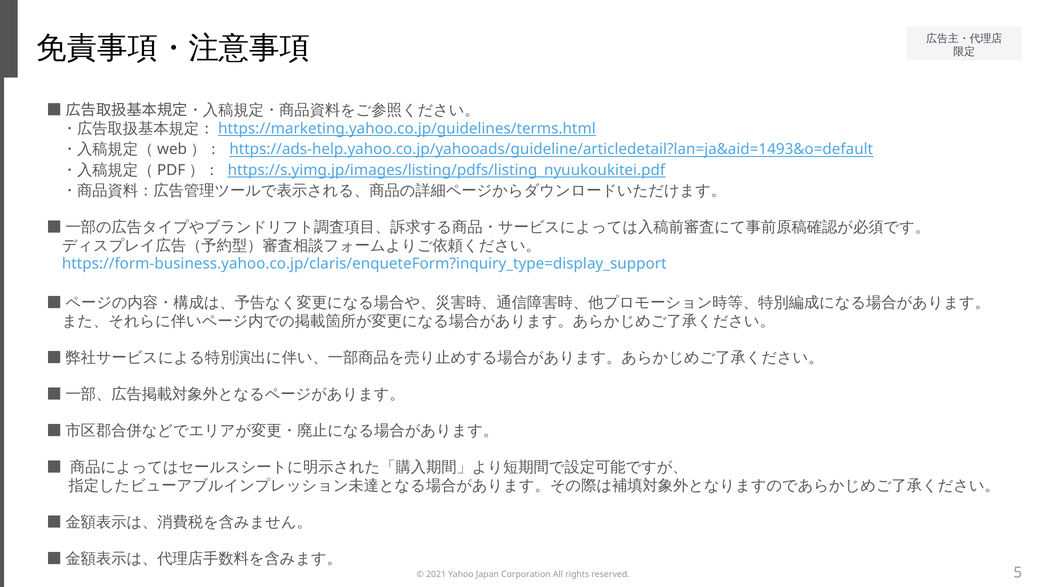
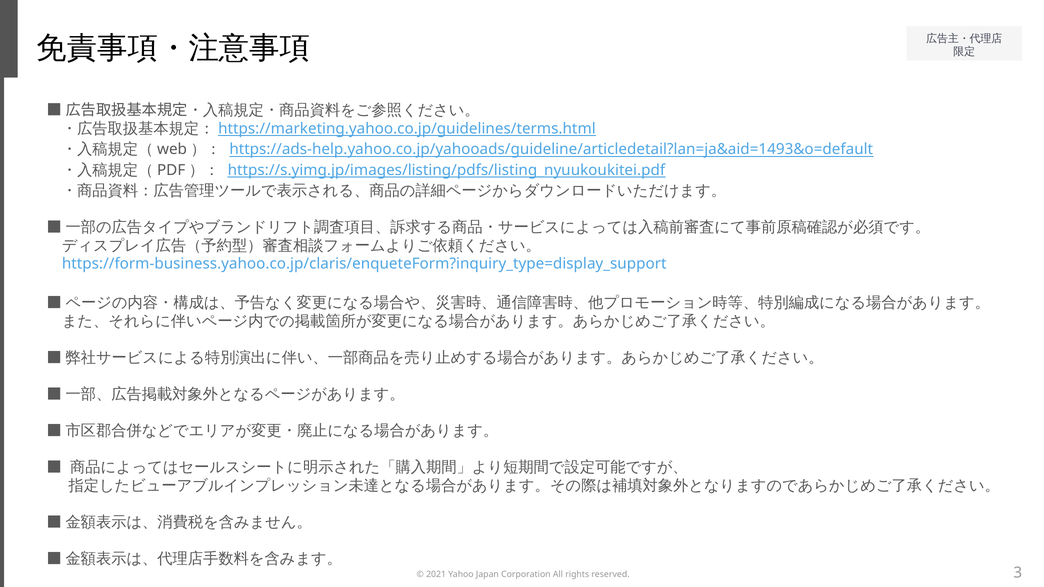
5: 5 -> 3 (1018, 573)
